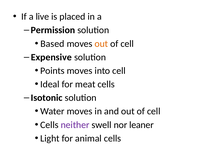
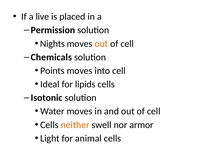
Based: Based -> Nights (52, 44)
Expensive: Expensive -> Chemicals (51, 57)
meat: meat -> lipids (85, 85)
neither colour: purple -> orange (75, 125)
leaner: leaner -> armor (141, 125)
